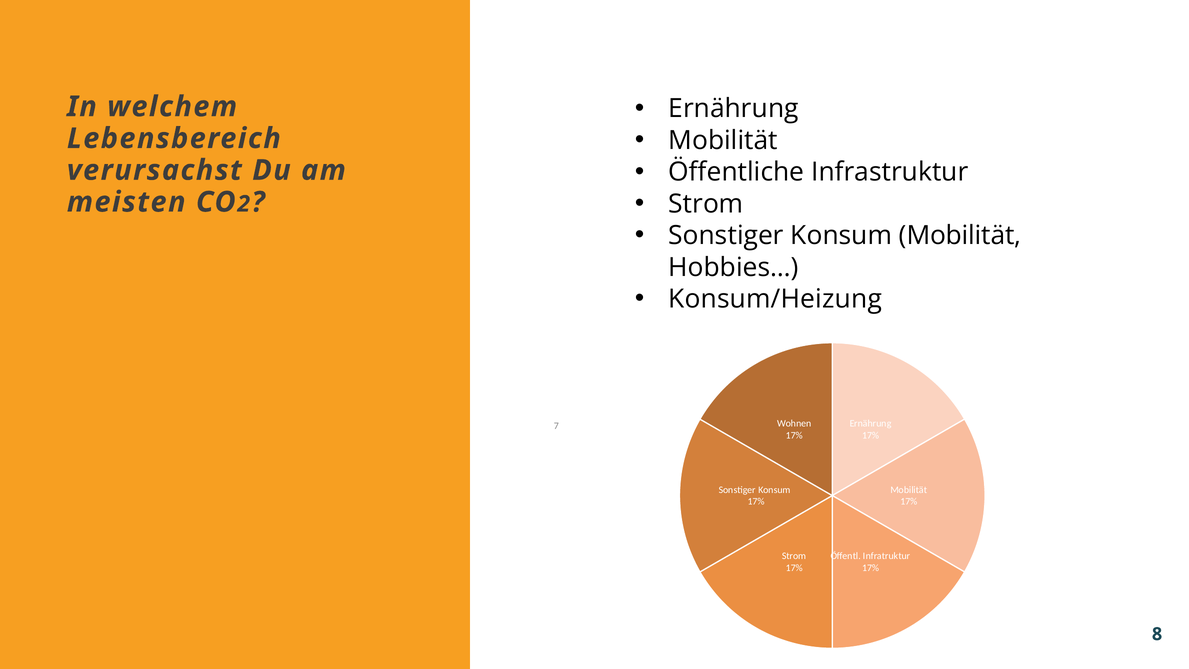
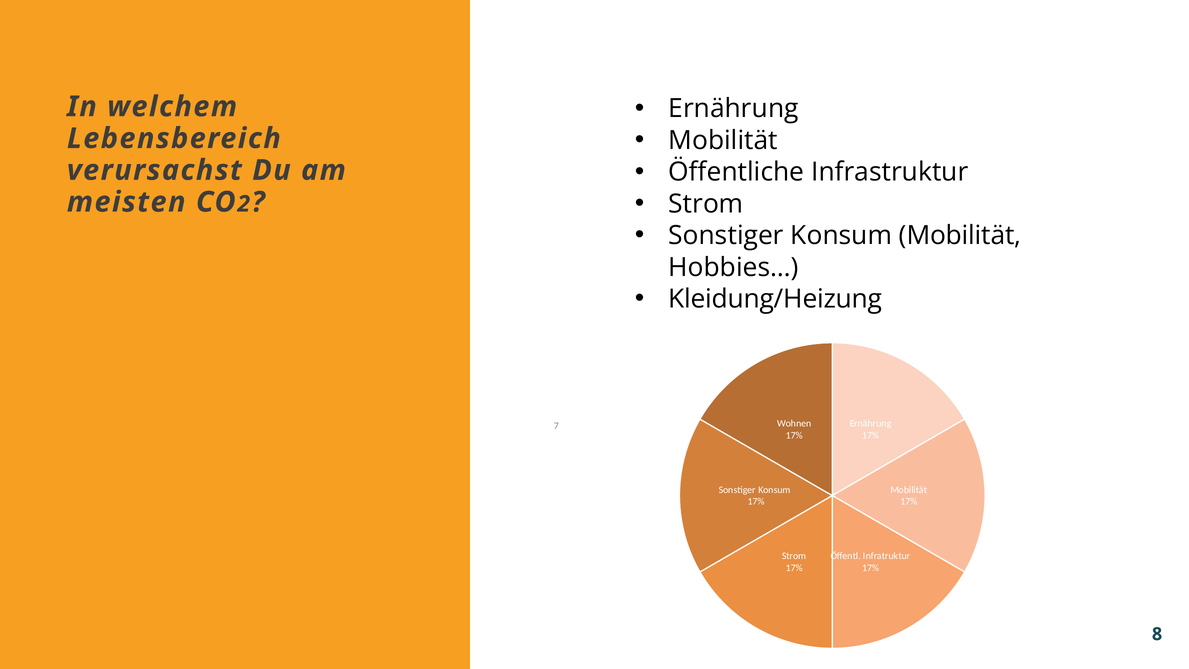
Konsum/Heizung: Konsum/Heizung -> Kleidung/Heizung (775, 299)
